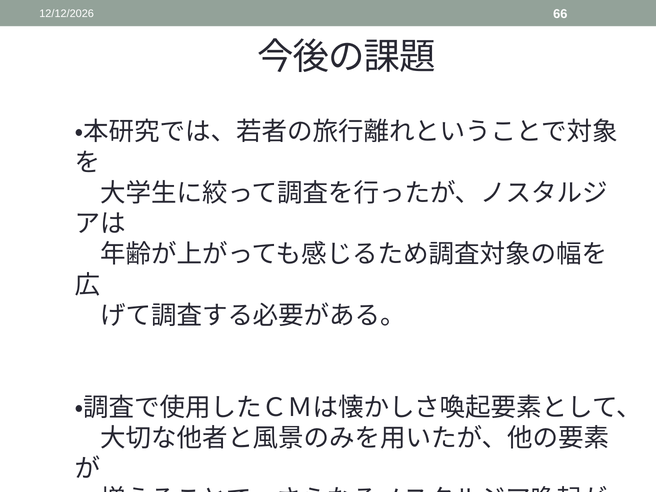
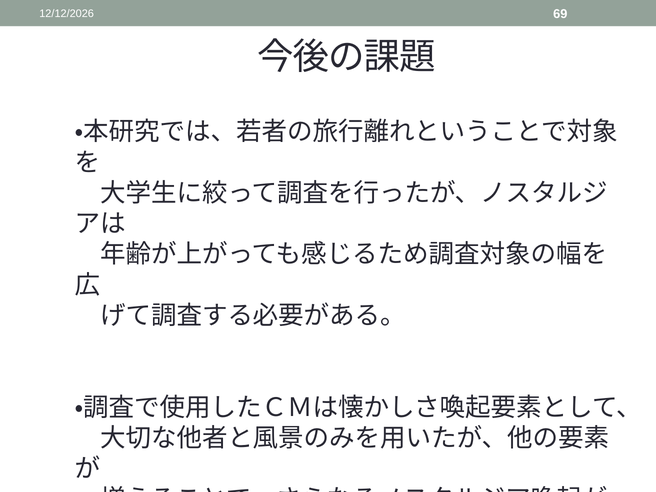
66: 66 -> 69 (560, 14)
